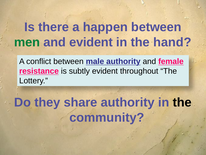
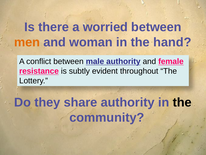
happen: happen -> worried (105, 27)
men colour: green -> orange (27, 42)
and evident: evident -> woman (91, 42)
